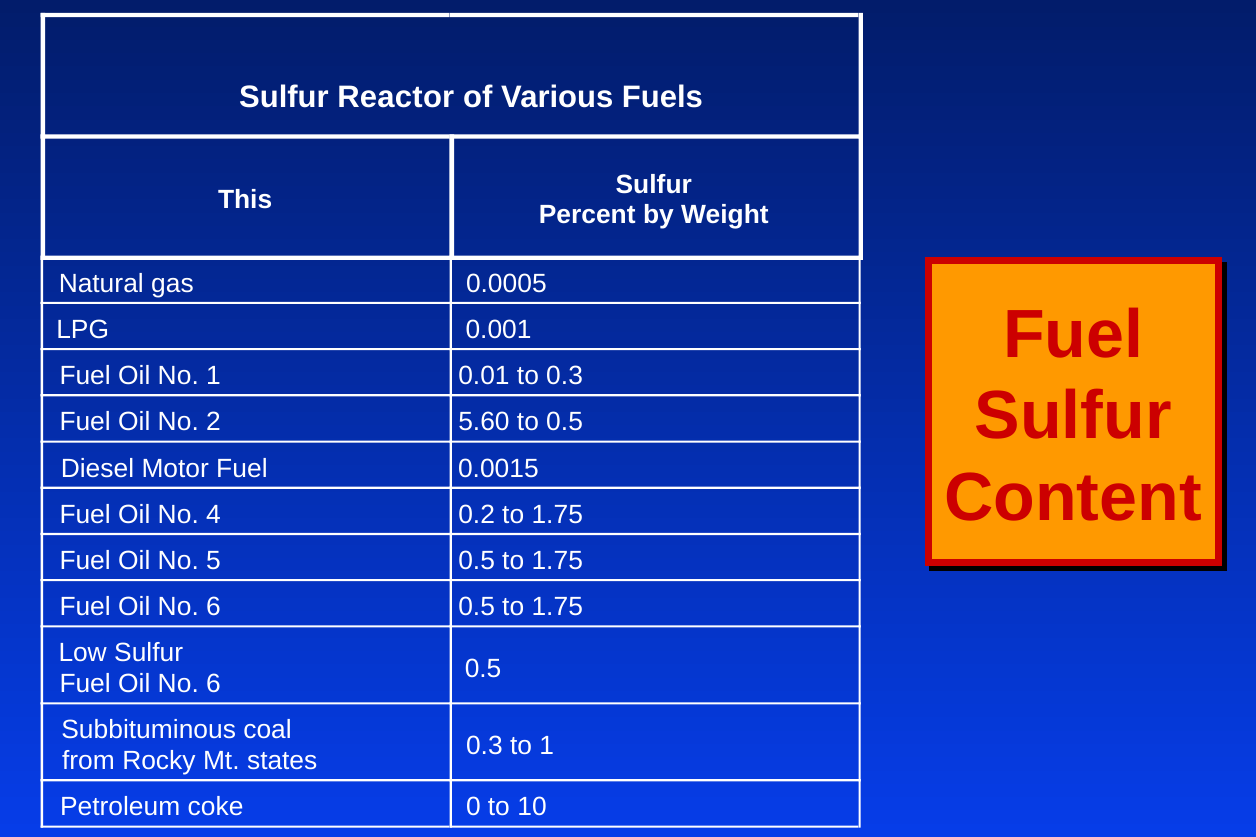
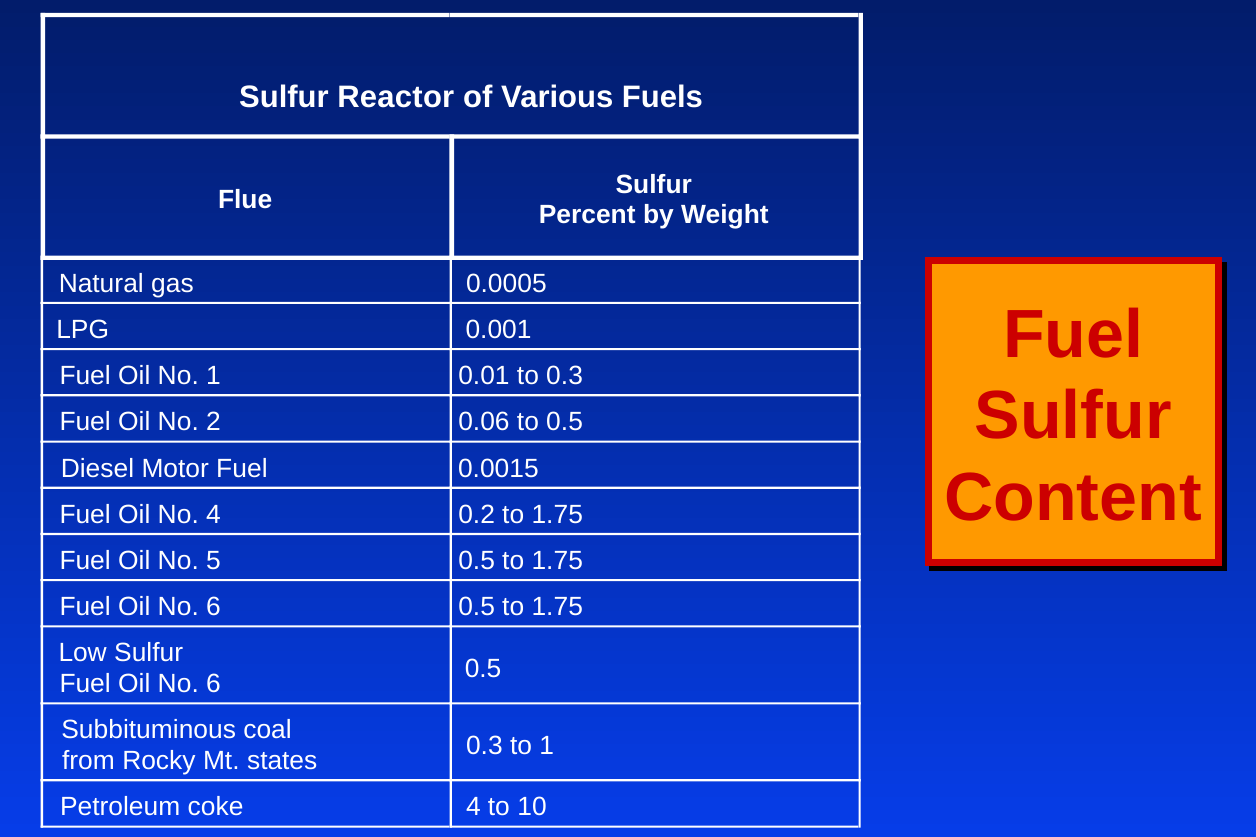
This: This -> Flue (245, 200)
5.60: 5.60 -> 0.06 (484, 422)
coke 0: 0 -> 4 (473, 807)
